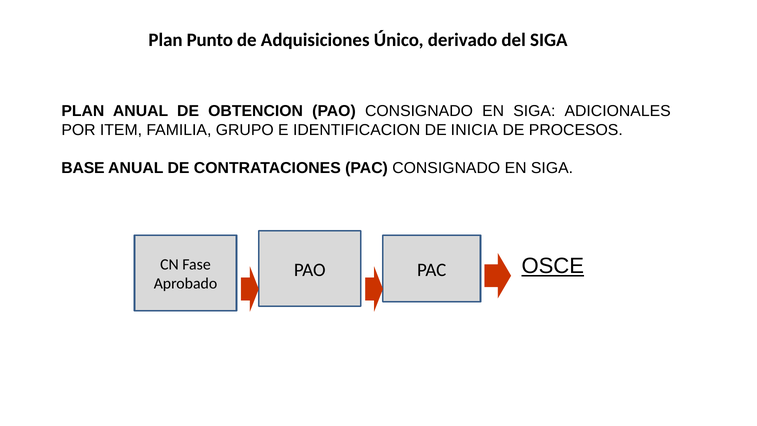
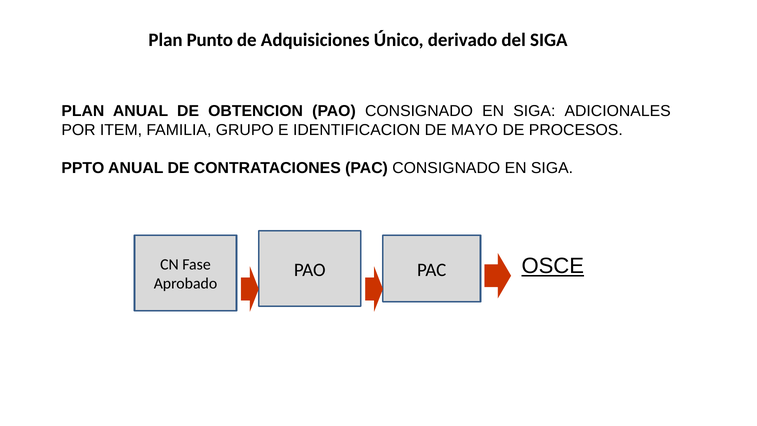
INICIA: INICIA -> MAYO (474, 130)
BASE: BASE -> PPTO (83, 168)
